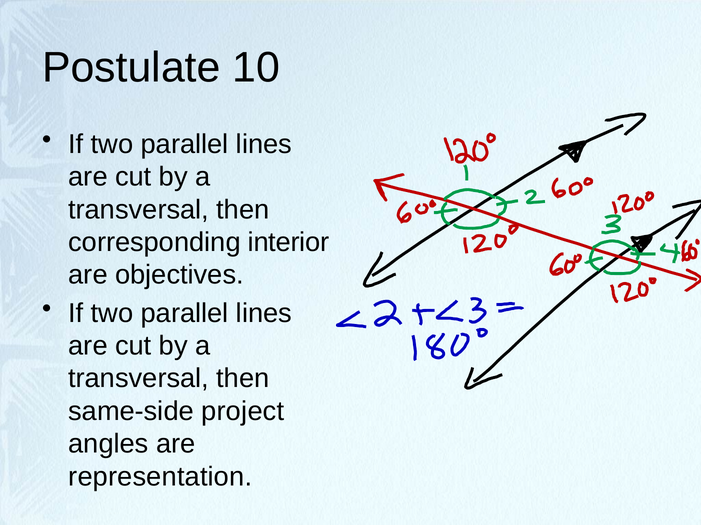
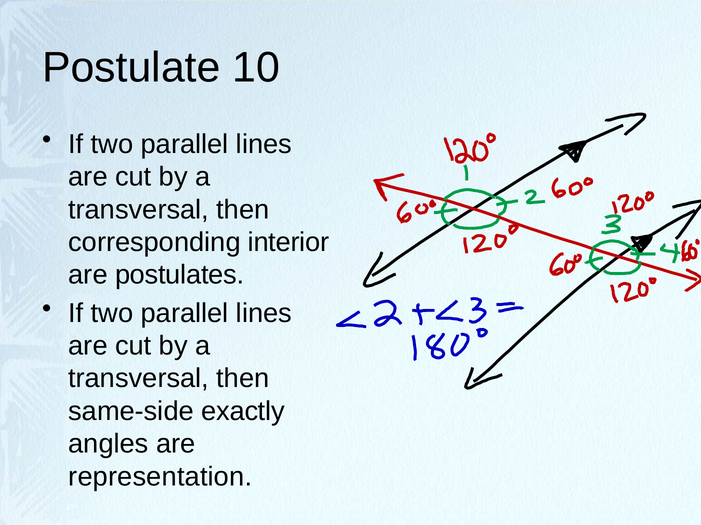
objectives: objectives -> postulates (180, 275)
project: project -> exactly (243, 412)
